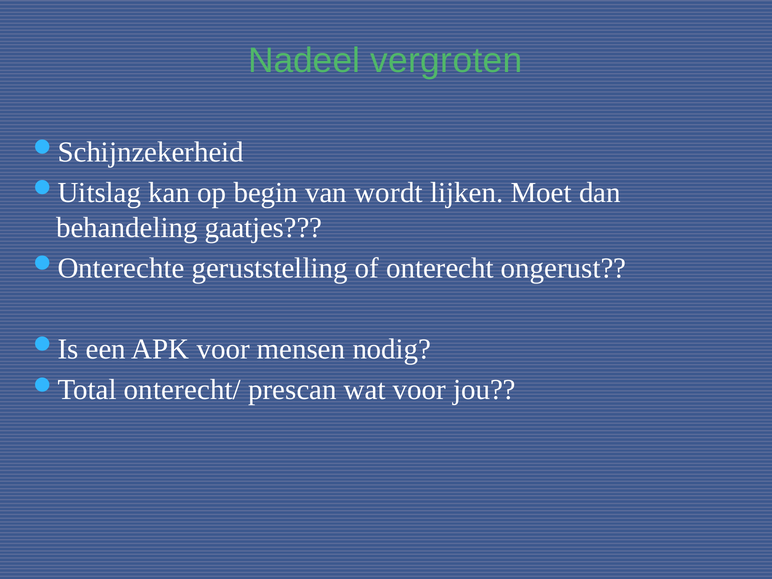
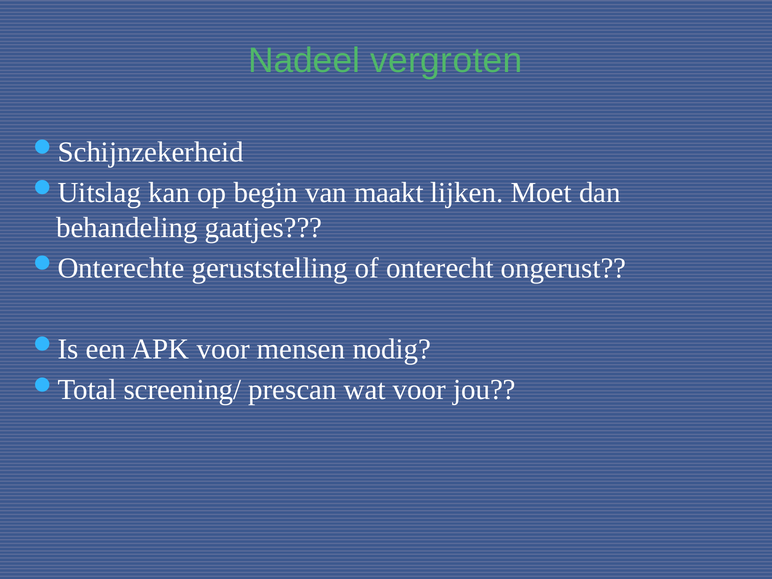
wordt: wordt -> maakt (389, 193)
onterecht/: onterecht/ -> screening/ (183, 390)
